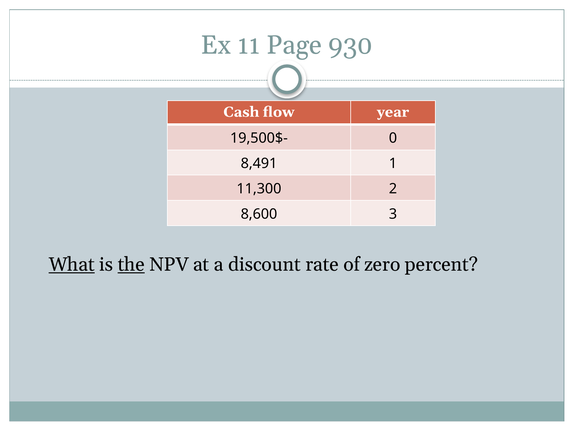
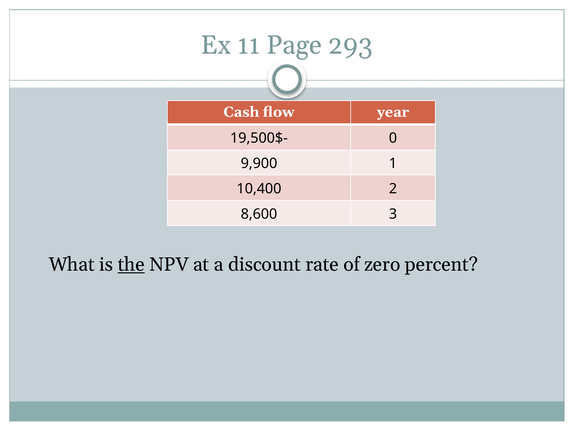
930: 930 -> 293 (350, 45)
8,491: 8,491 -> 9,900 (259, 163)
11,300: 11,300 -> 10,400 (259, 188)
What underline: present -> none (72, 264)
